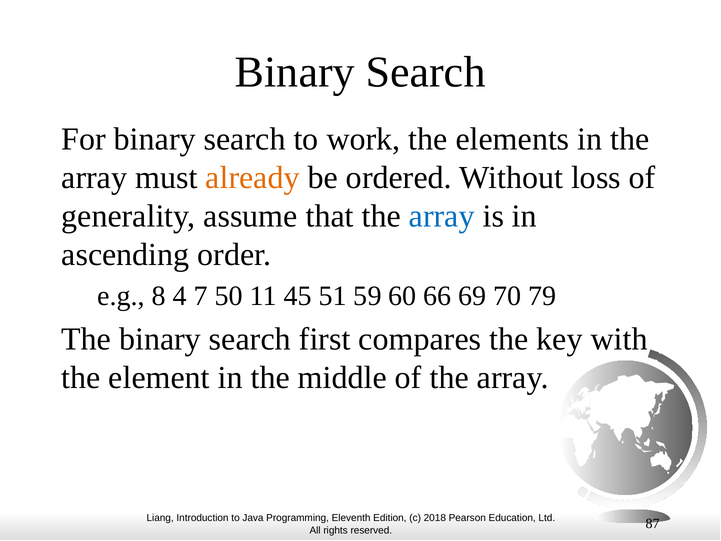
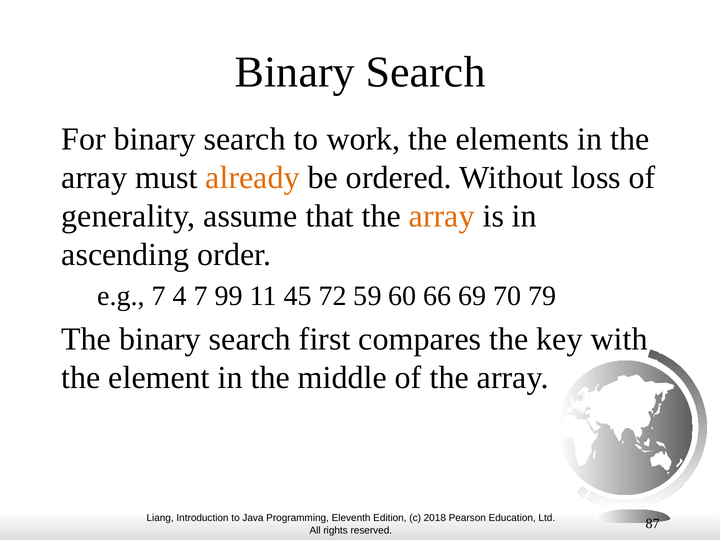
array colour: blue -> orange (442, 216)
e.g 8: 8 -> 7 (159, 296)
50: 50 -> 99 (229, 296)
51: 51 -> 72 (333, 296)
